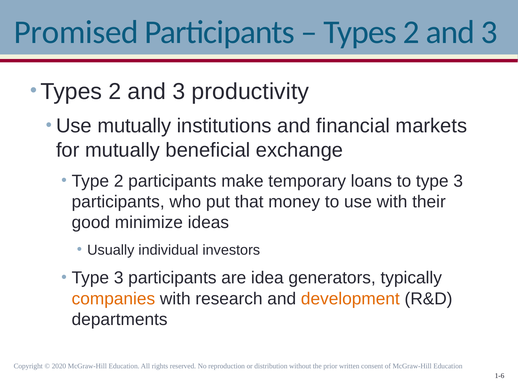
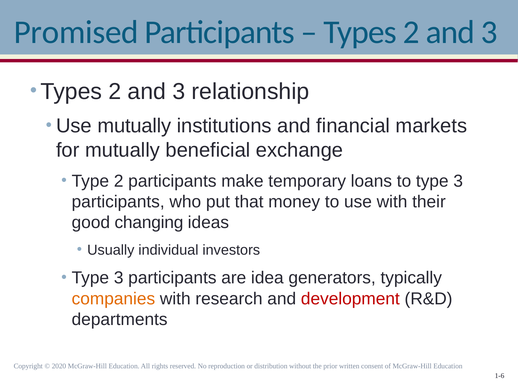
productivity: productivity -> relationship (250, 91)
minimize: minimize -> changing (149, 222)
development colour: orange -> red (350, 298)
